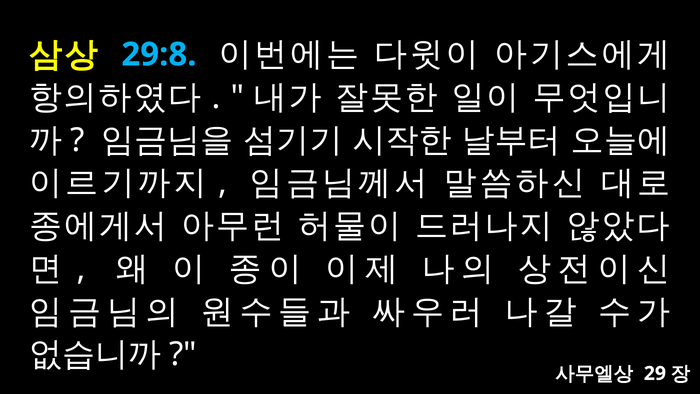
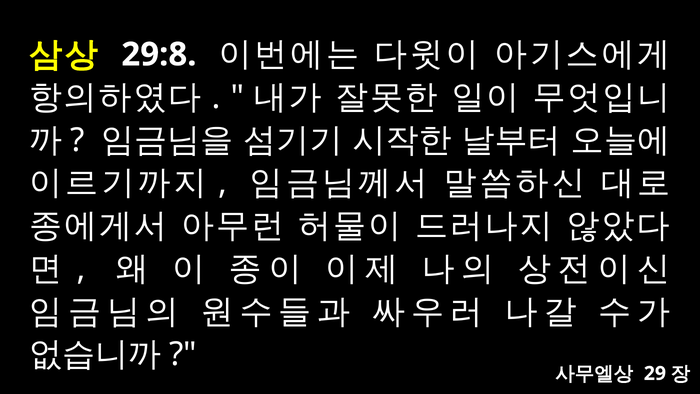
29:8 colour: light blue -> white (159, 54)
